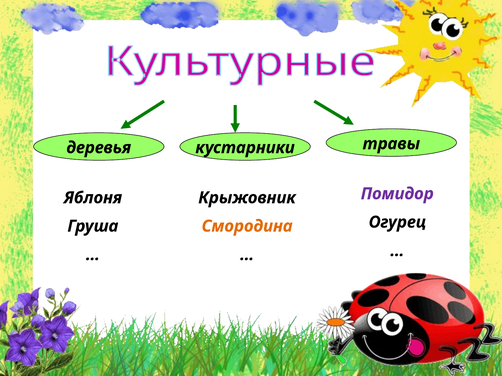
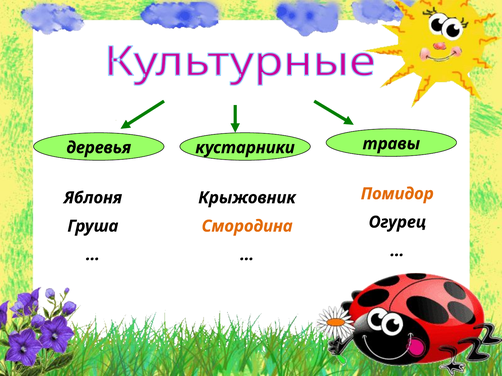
Помидор colour: purple -> orange (397, 194)
